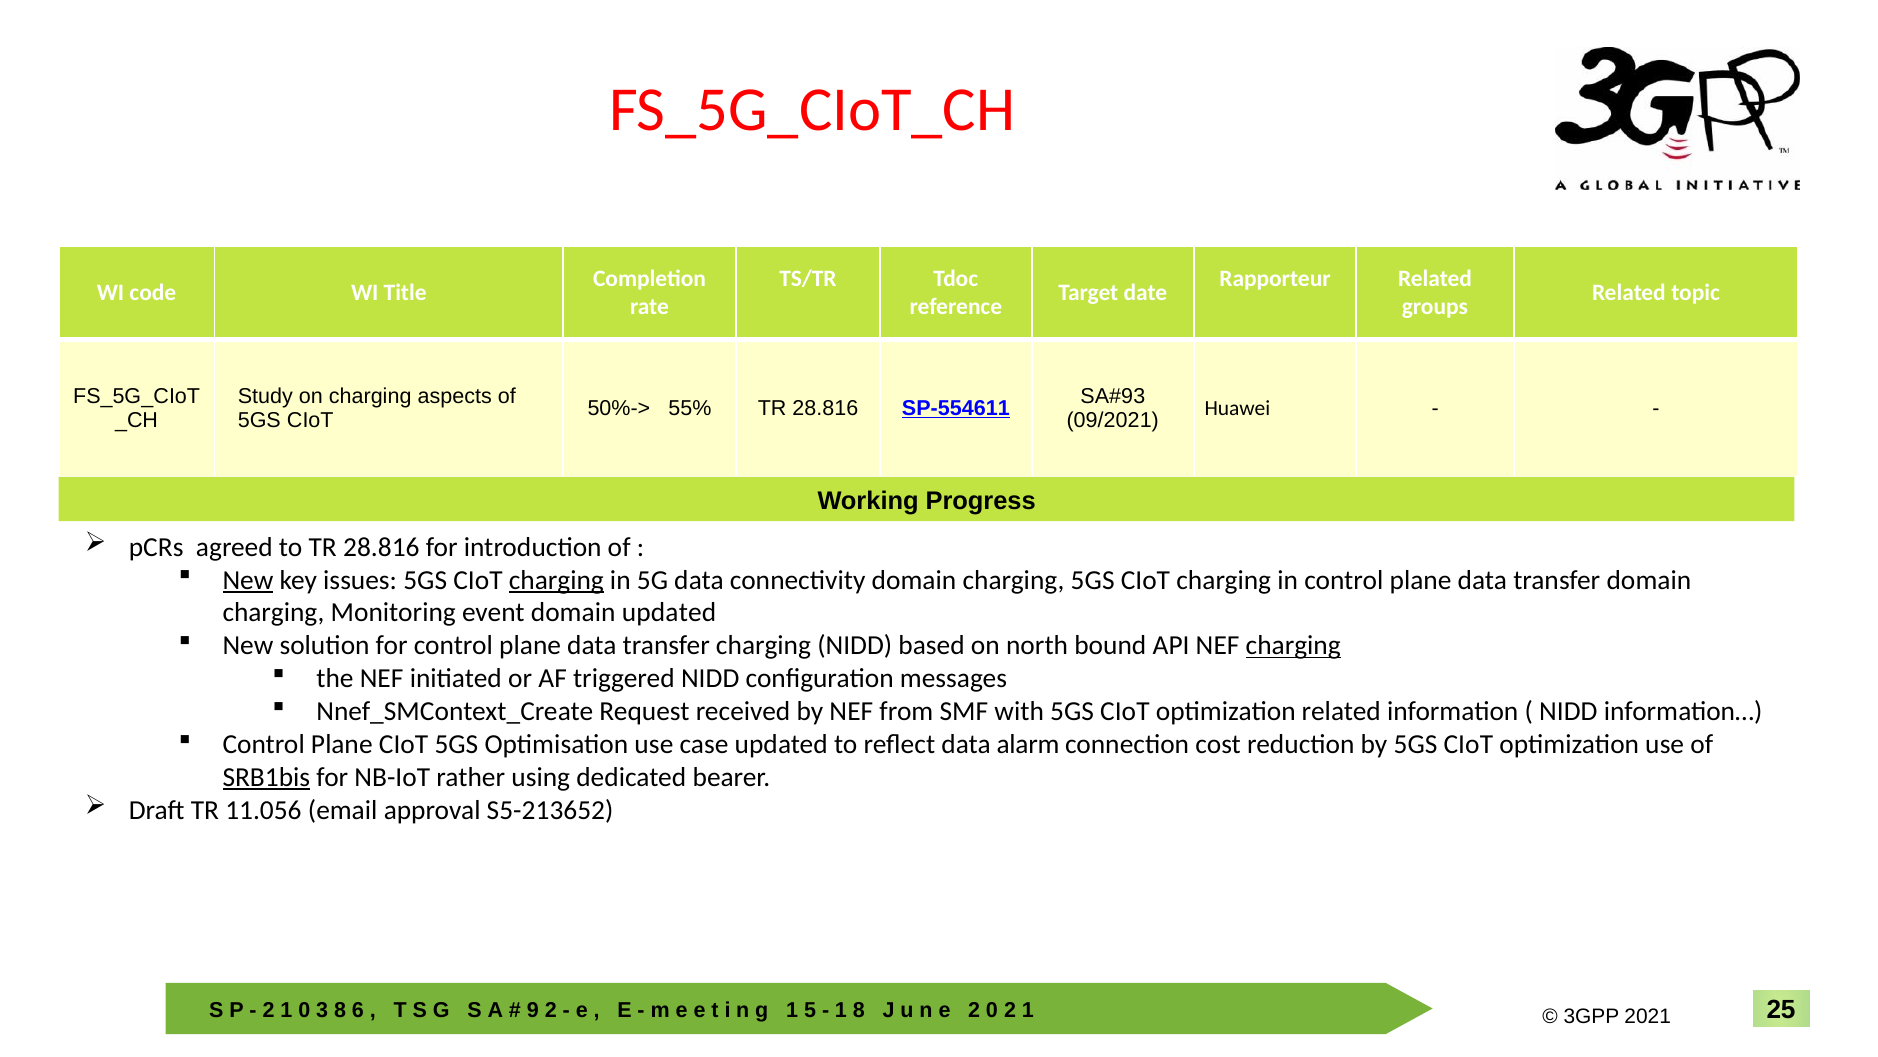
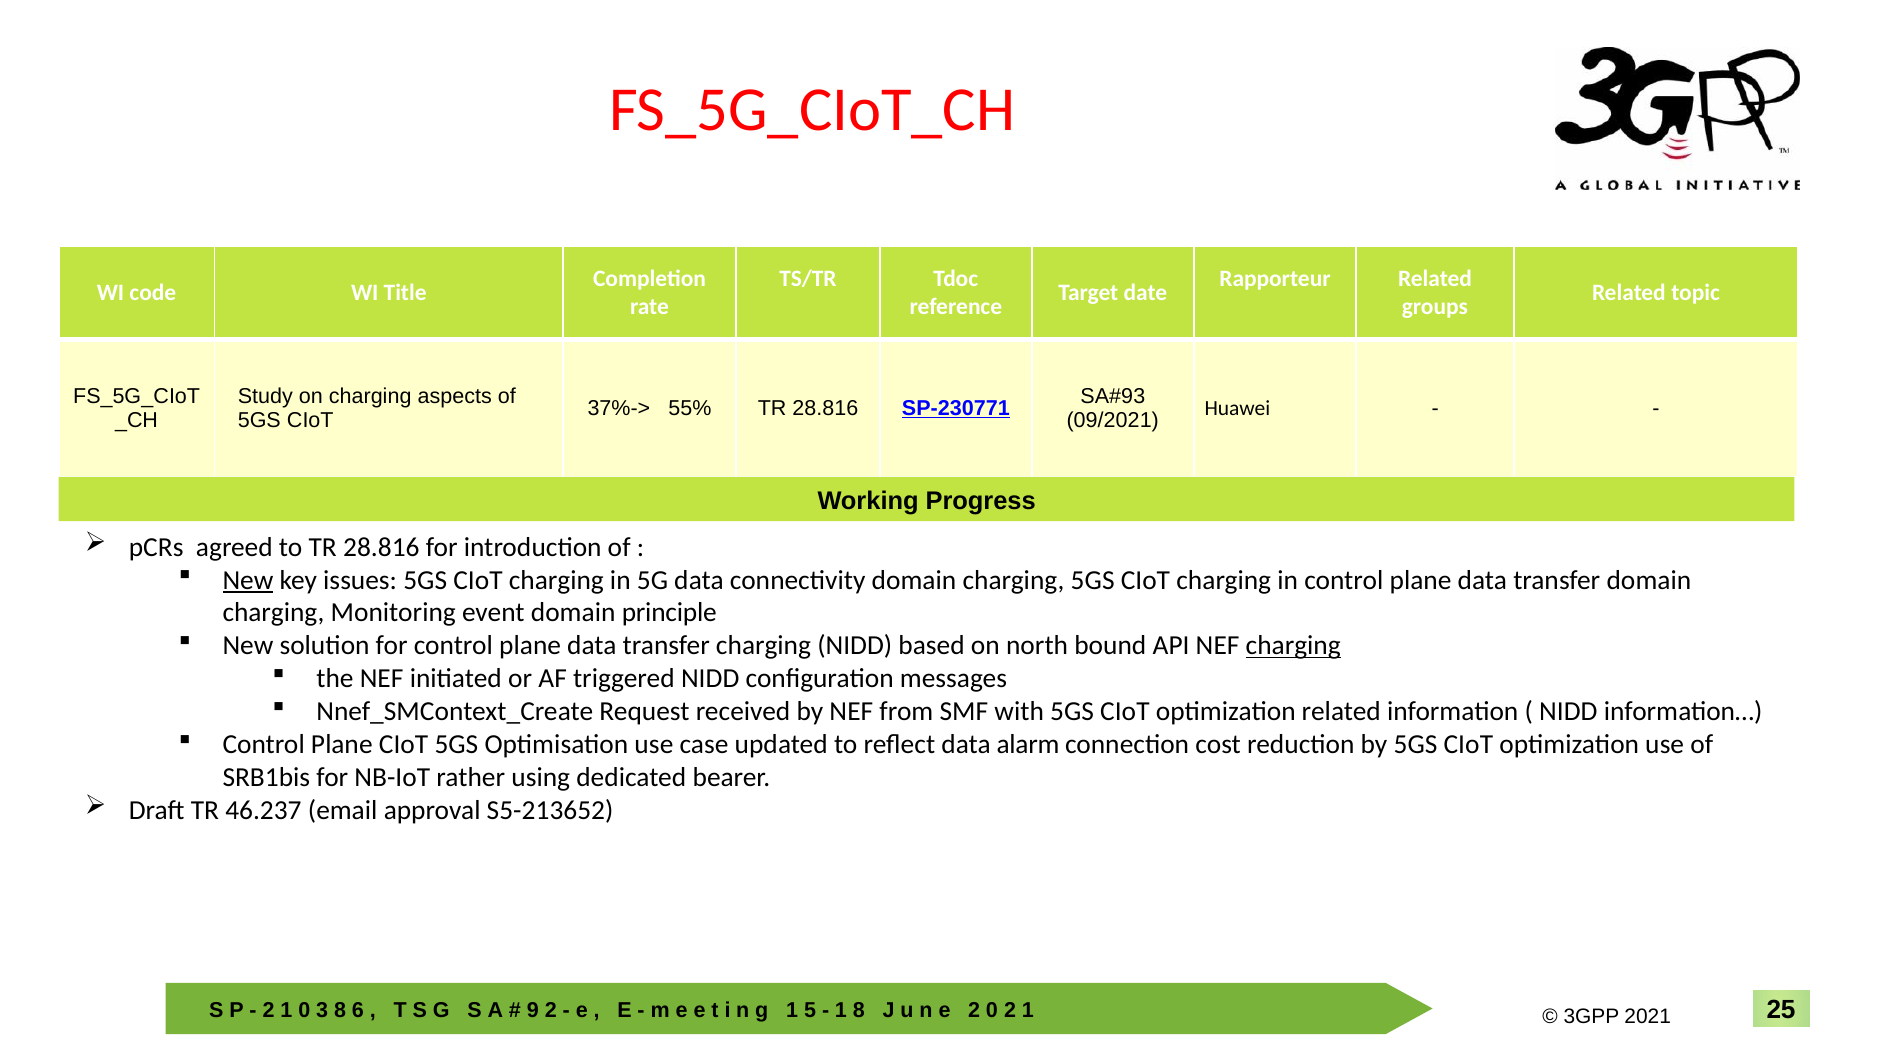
50%->: 50%-> -> 37%-> (619, 408)
SP-554611: SP-554611 -> SP-230771 (956, 408)
charging underline: present -> none (556, 580)
domain updated: updated -> principle (669, 613)
SRB1bis underline: present -> none (266, 777)
11.056: 11.056 -> 46.237 (263, 810)
